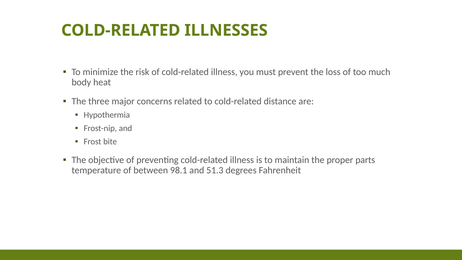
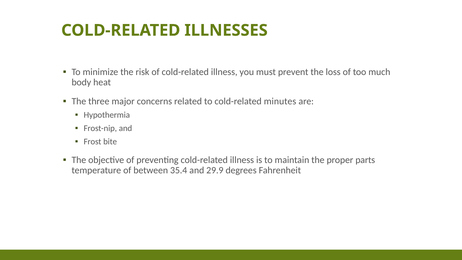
distance: distance -> minutes (280, 101)
98.1: 98.1 -> 35.4 (179, 170)
51.3: 51.3 -> 29.9 (215, 170)
